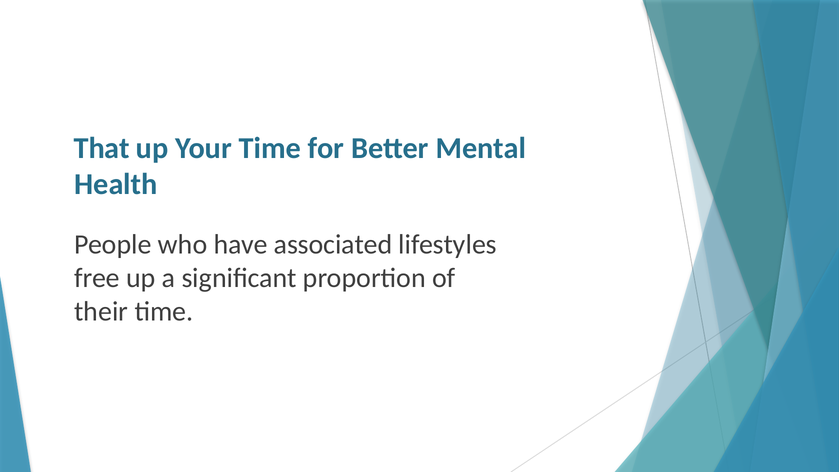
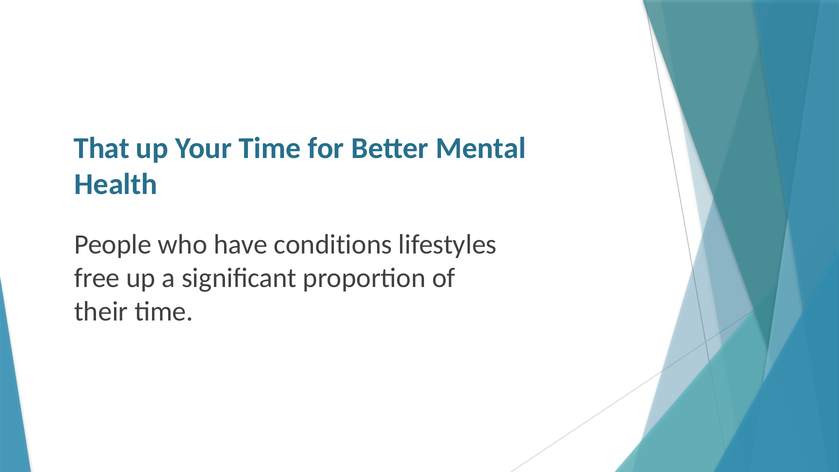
associated: associated -> conditions (333, 244)
